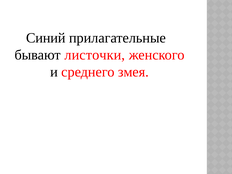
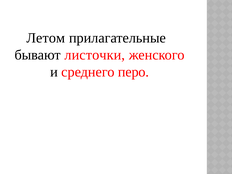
Синий: Синий -> Летом (46, 38)
змея: змея -> перо (133, 72)
